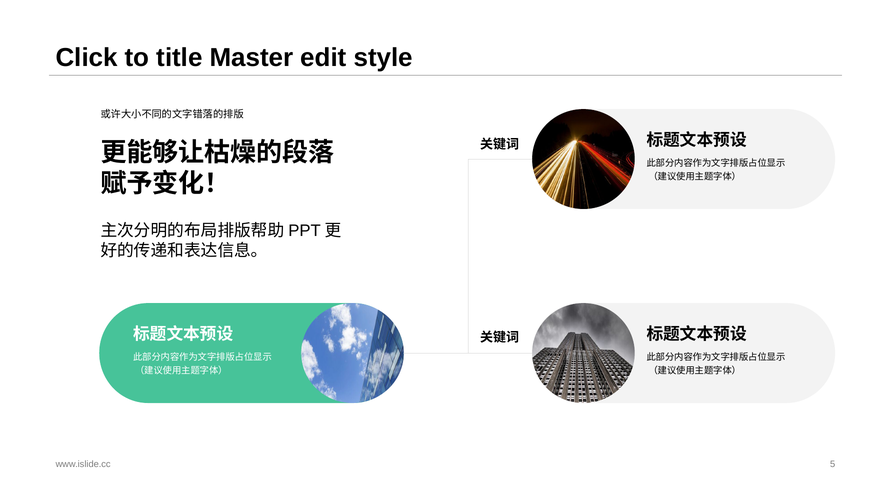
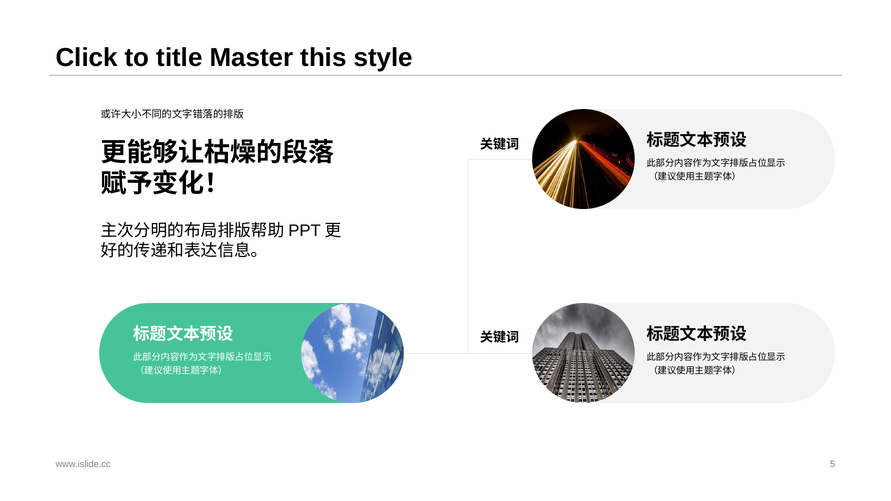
edit: edit -> this (323, 58)
